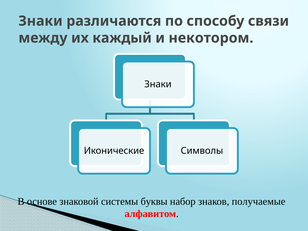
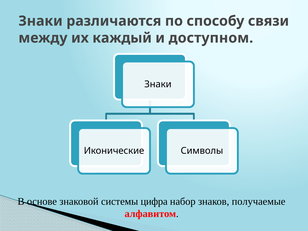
некотором: некотором -> доступном (211, 38)
буквы: буквы -> цифра (154, 202)
